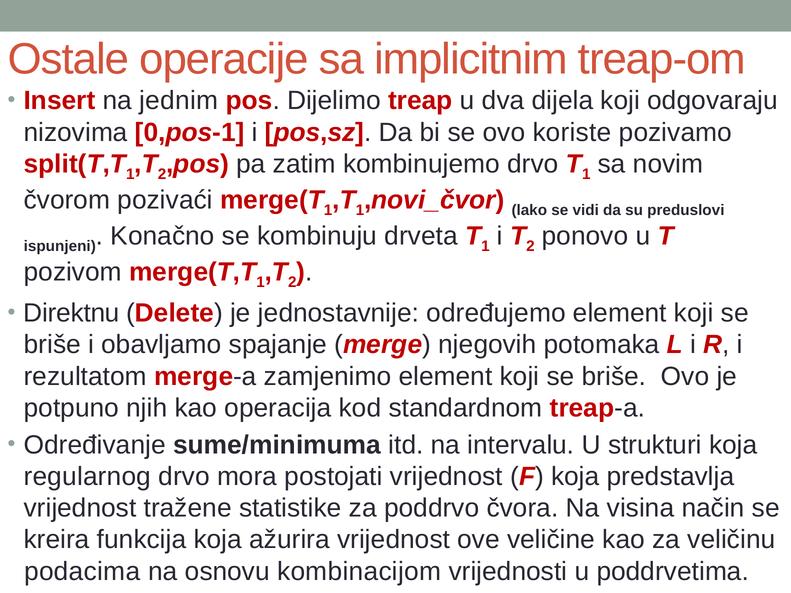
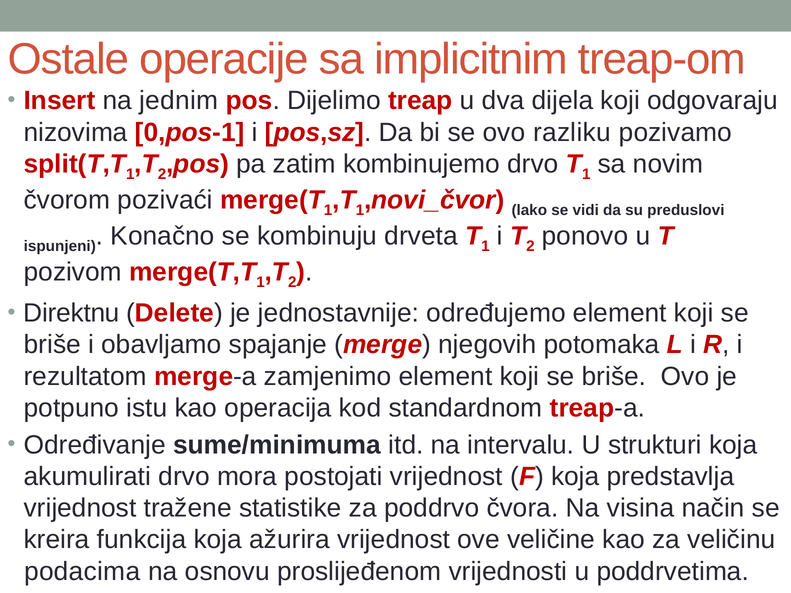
koriste: koriste -> razliku (572, 132)
njih: njih -> istu (147, 408)
regularnog: regularnog -> akumulirati (87, 477)
kombinacijom: kombinacijom -> proslijeđenom (359, 572)
